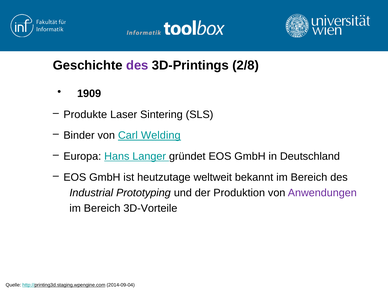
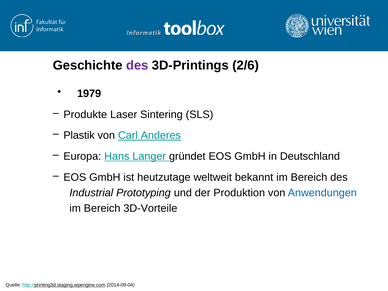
2/8: 2/8 -> 2/6 (246, 65)
1909: 1909 -> 1979 (89, 94)
Binder: Binder -> Plastik (79, 135)
Welding: Welding -> Anderes (161, 135)
Anwendungen colour: purple -> blue (322, 193)
